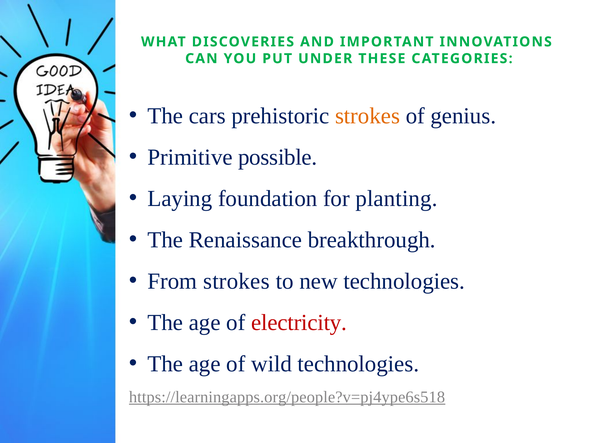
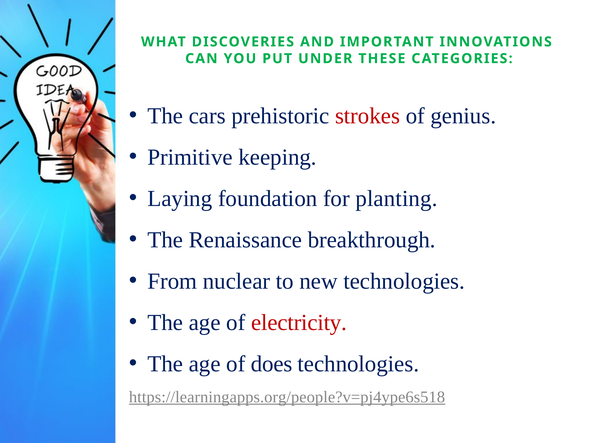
strokes colour: orange -> red (368, 116)
possible: possible -> keeping (278, 157)
From strokes: strokes -> nuclear (237, 281)
wild: wild -> does (272, 364)
